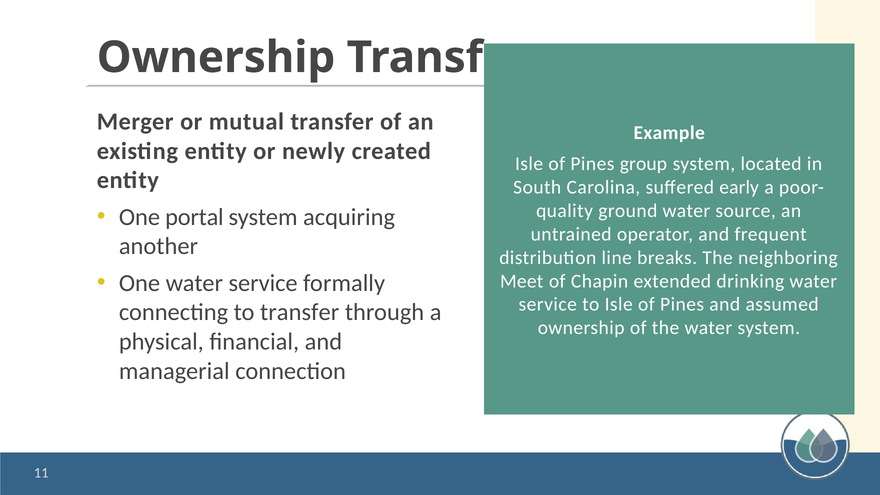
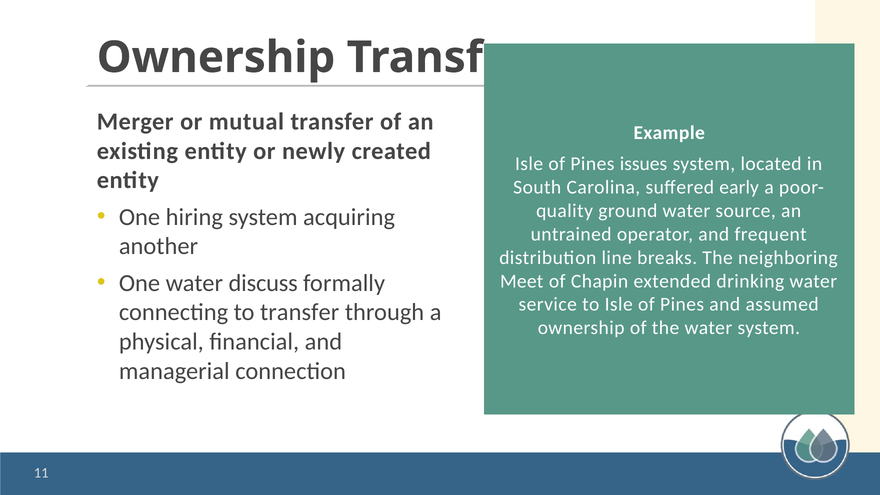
group: group -> issues (643, 164)
portal: portal -> hiring (194, 217)
One water service: service -> discuss (263, 283)
